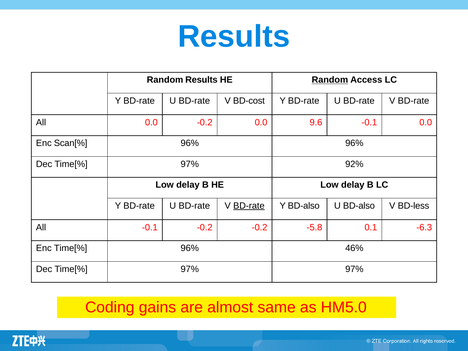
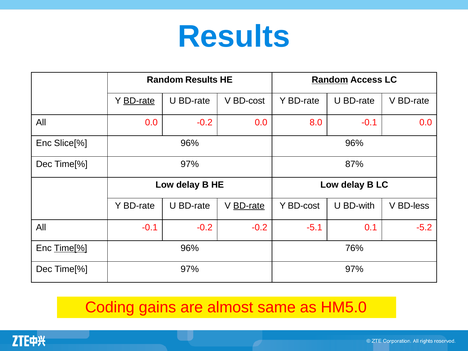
BD-rate underline: none -> present (139, 101)
9.6: 9.6 -> 8.0 (316, 122)
Scan[%: Scan[% -> Slice[% (71, 143)
92%: 92% -> 87% (354, 164)
Y BD-also: BD-also -> BD-cost (304, 206)
U BD-also: BD-also -> BD-with (359, 206)
-5.8: -5.8 -> -5.1 (314, 227)
-6.3: -6.3 -> -5.2 (424, 227)
Time[% underline: none -> present (71, 248)
46%: 46% -> 76% (354, 248)
